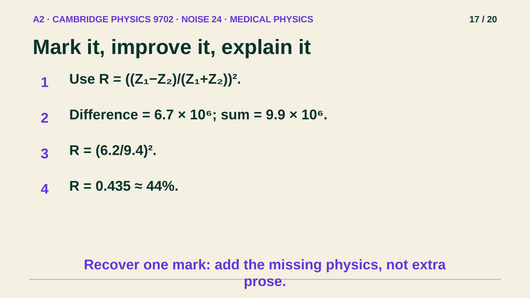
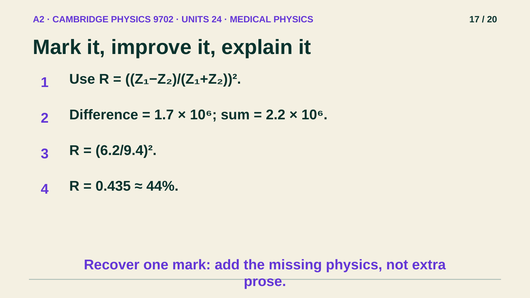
NOISE: NOISE -> UNITS (195, 20)
6.7: 6.7 -> 1.7 (164, 115)
9.9: 9.9 -> 2.2 (276, 115)
